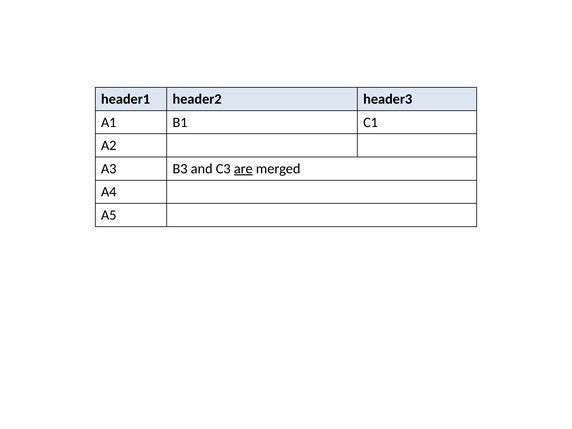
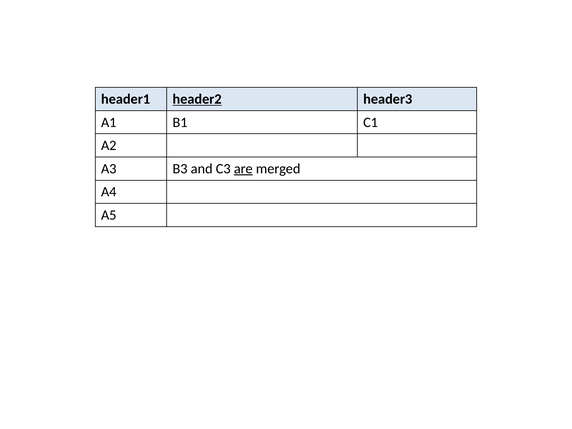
header2 underline: none -> present (197, 99)
